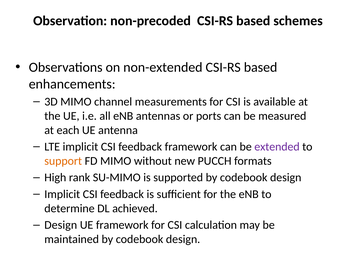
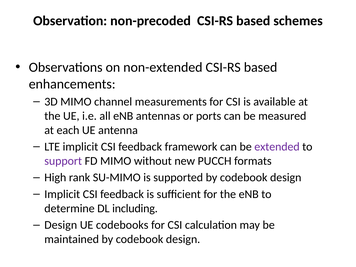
support colour: orange -> purple (63, 161)
achieved: achieved -> including (135, 208)
UE framework: framework -> codebooks (122, 225)
